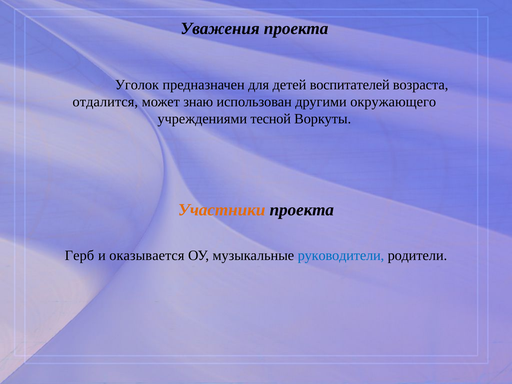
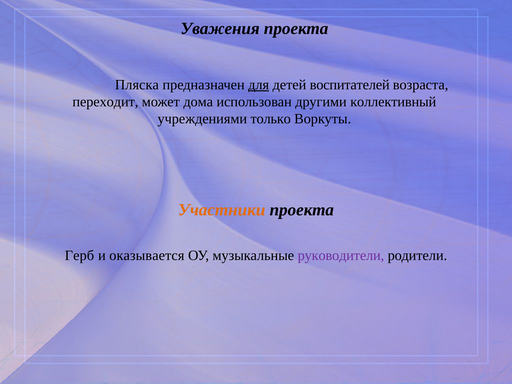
Уголок: Уголок -> Пляска (137, 85)
для underline: none -> present (259, 85)
отдалится: отдалится -> переходит (105, 102)
знаю: знаю -> дома (198, 102)
окружающего: окружающего -> коллективный (393, 102)
тесной: тесной -> только (271, 119)
руководители colour: blue -> purple (341, 255)
